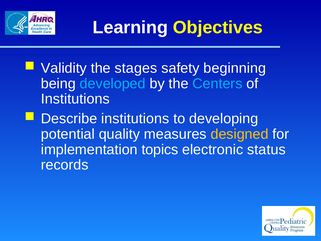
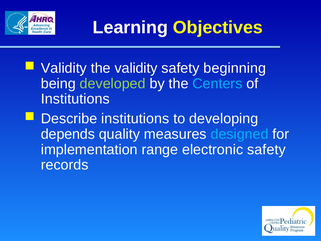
the stages: stages -> validity (136, 68)
developed colour: light blue -> light green (113, 83)
potential: potential -> depends (68, 134)
designed colour: yellow -> light blue (240, 134)
topics: topics -> range (160, 149)
electronic status: status -> safety (266, 149)
